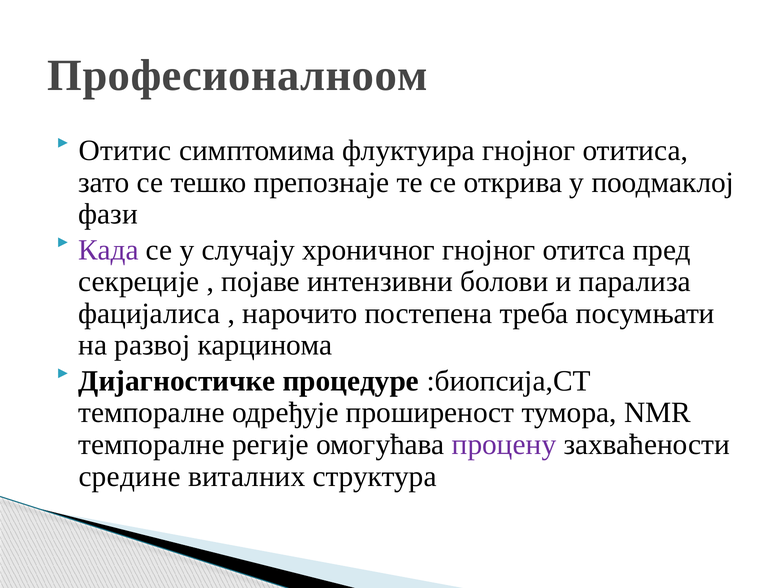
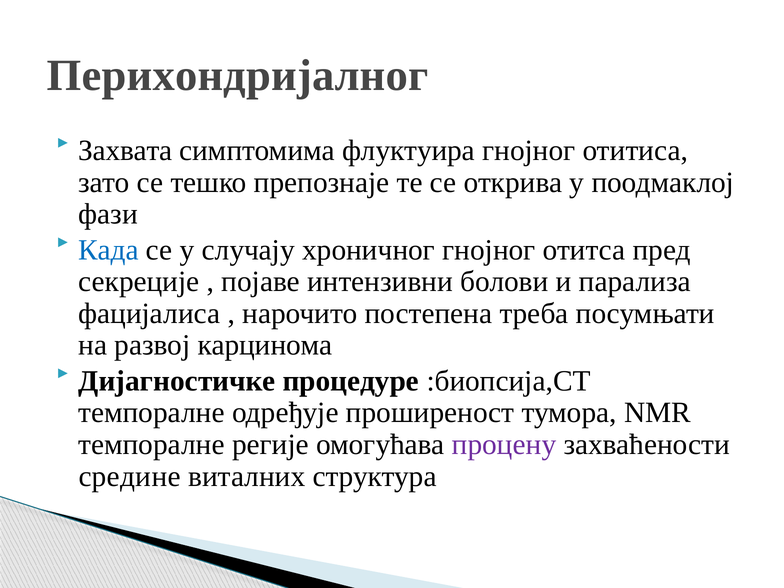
Професионалноом: Професионалноом -> Перихондријалног (238, 76)
Отитис: Отитис -> Захвата (125, 151)
Када colour: purple -> blue (109, 250)
